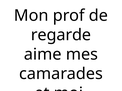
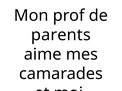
regarde: regarde -> parents (61, 35)
